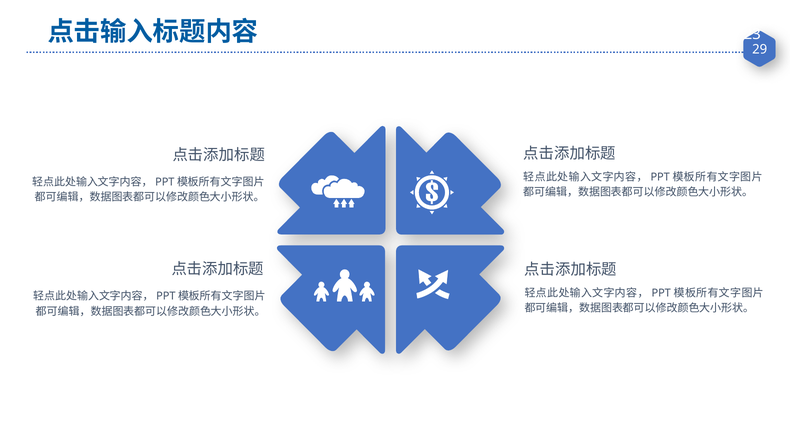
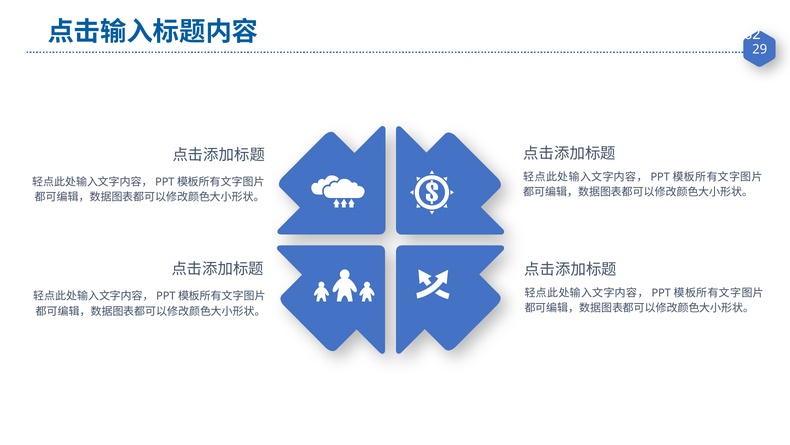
23: 23 -> 62 (752, 34)
